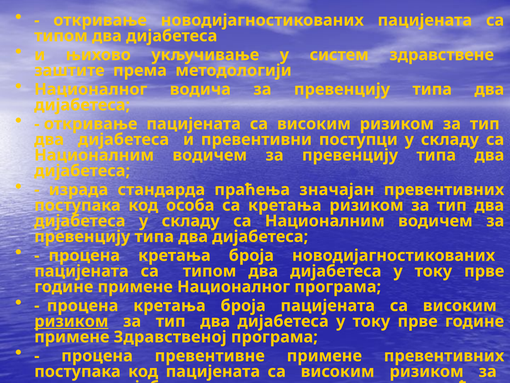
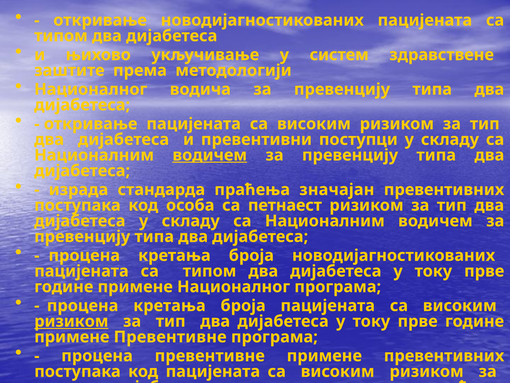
водичем underline: none -> present (210, 155)
са кретања: кретања -> петнаест (285, 205)
примене Здравственој: Здравственој -> Превентивне (170, 337)
